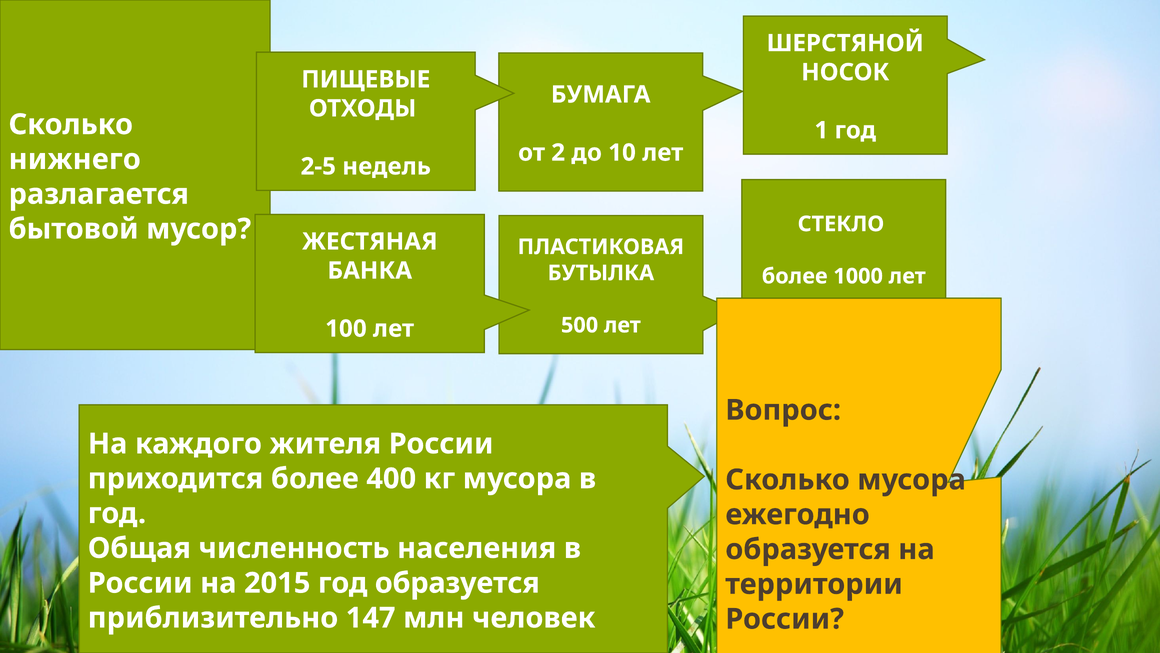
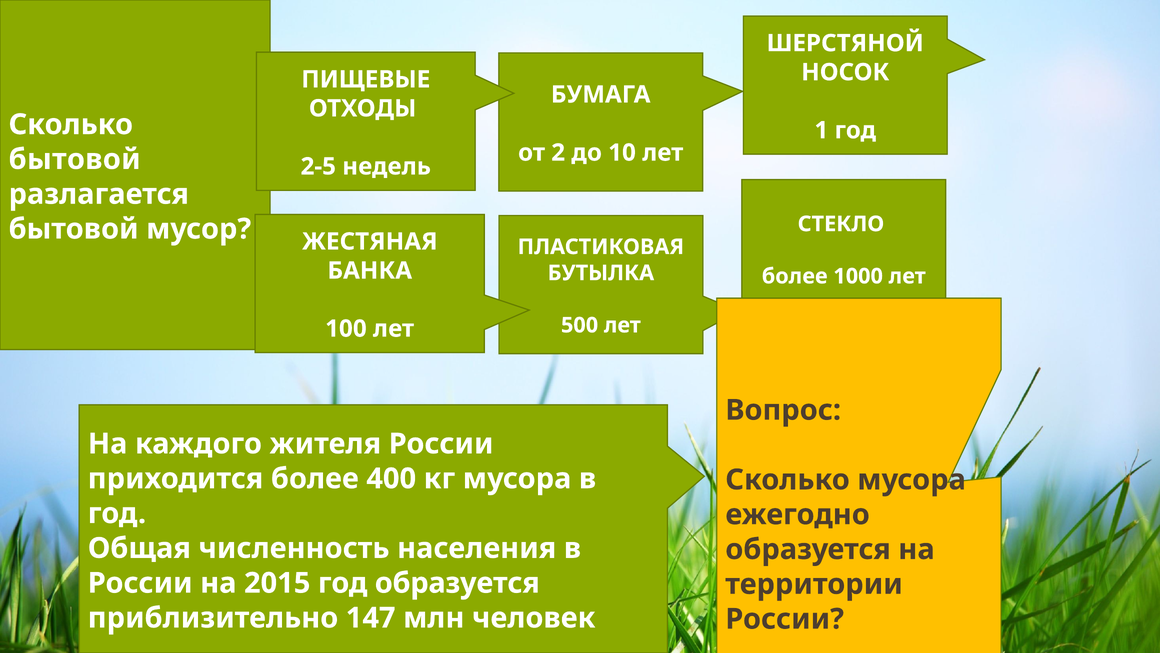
нижнего: нижнего -> бытовой (75, 159)
